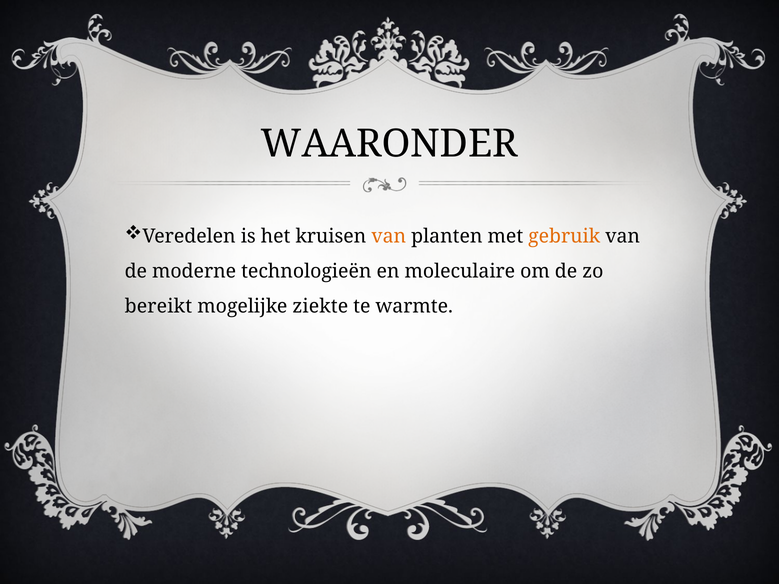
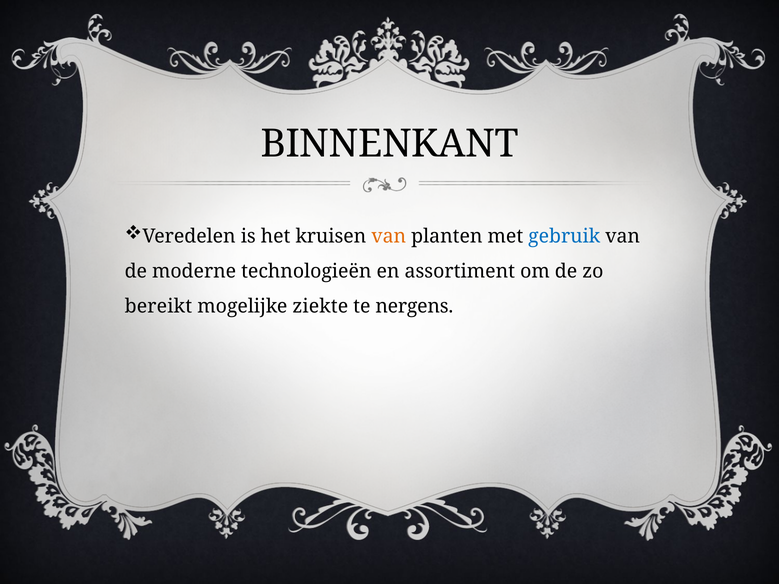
WAARONDER: WAARONDER -> BINNENKANT (390, 144)
gebruik colour: orange -> blue (564, 236)
moleculaire: moleculaire -> assortiment (460, 271)
warmte: warmte -> nergens (414, 306)
